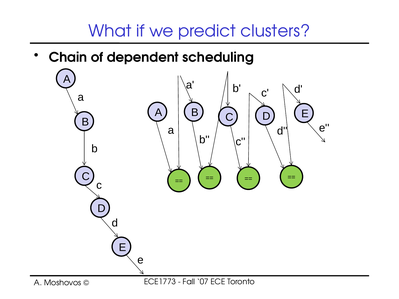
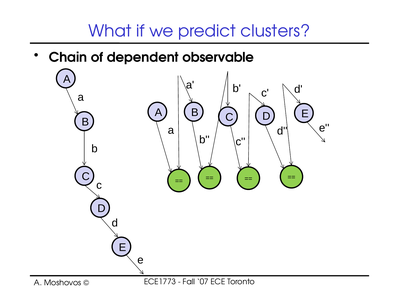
scheduling: scheduling -> observable (218, 57)
